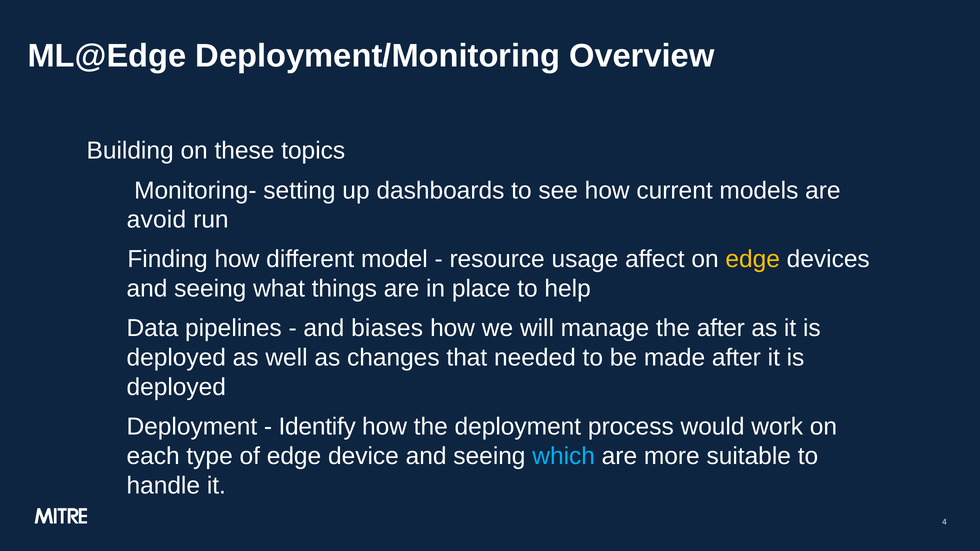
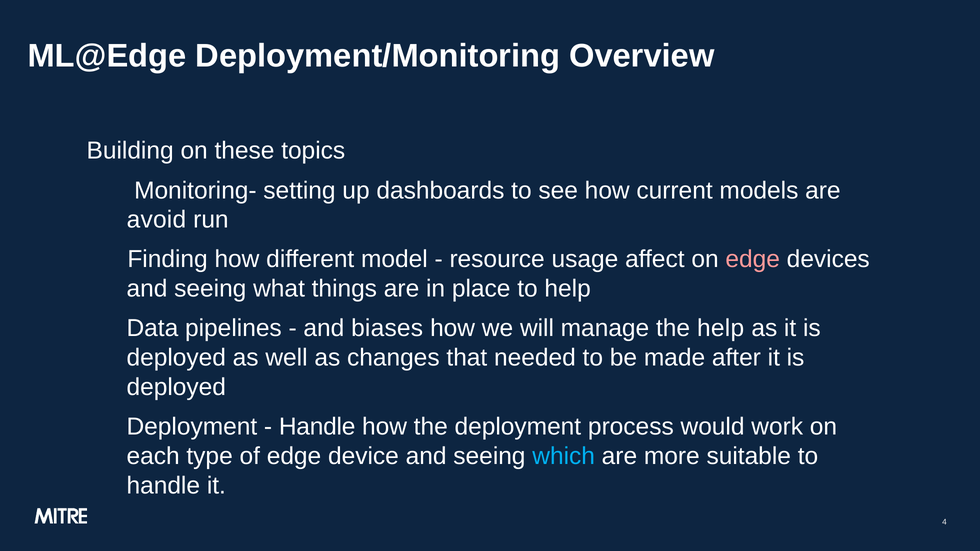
edge colour: yellow -> pink (753, 260)
the after: after -> help (721, 329)
Identify: Identify -> Handle (317, 427)
